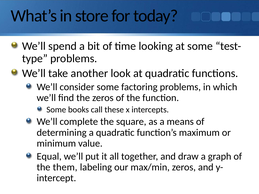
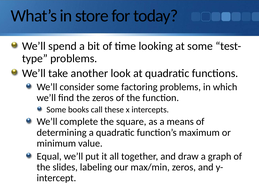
them: them -> slides (65, 167)
